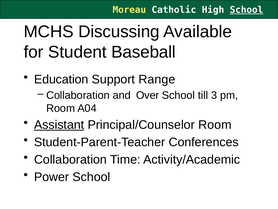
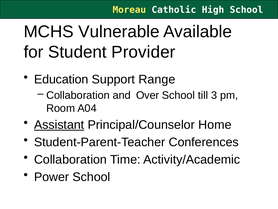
School underline: present -> none (246, 10)
Discussing: Discussing -> Vulnerable (119, 32)
Baseball: Baseball -> Provider (143, 52)
Principal/Counselor Room: Room -> Home (215, 125)
